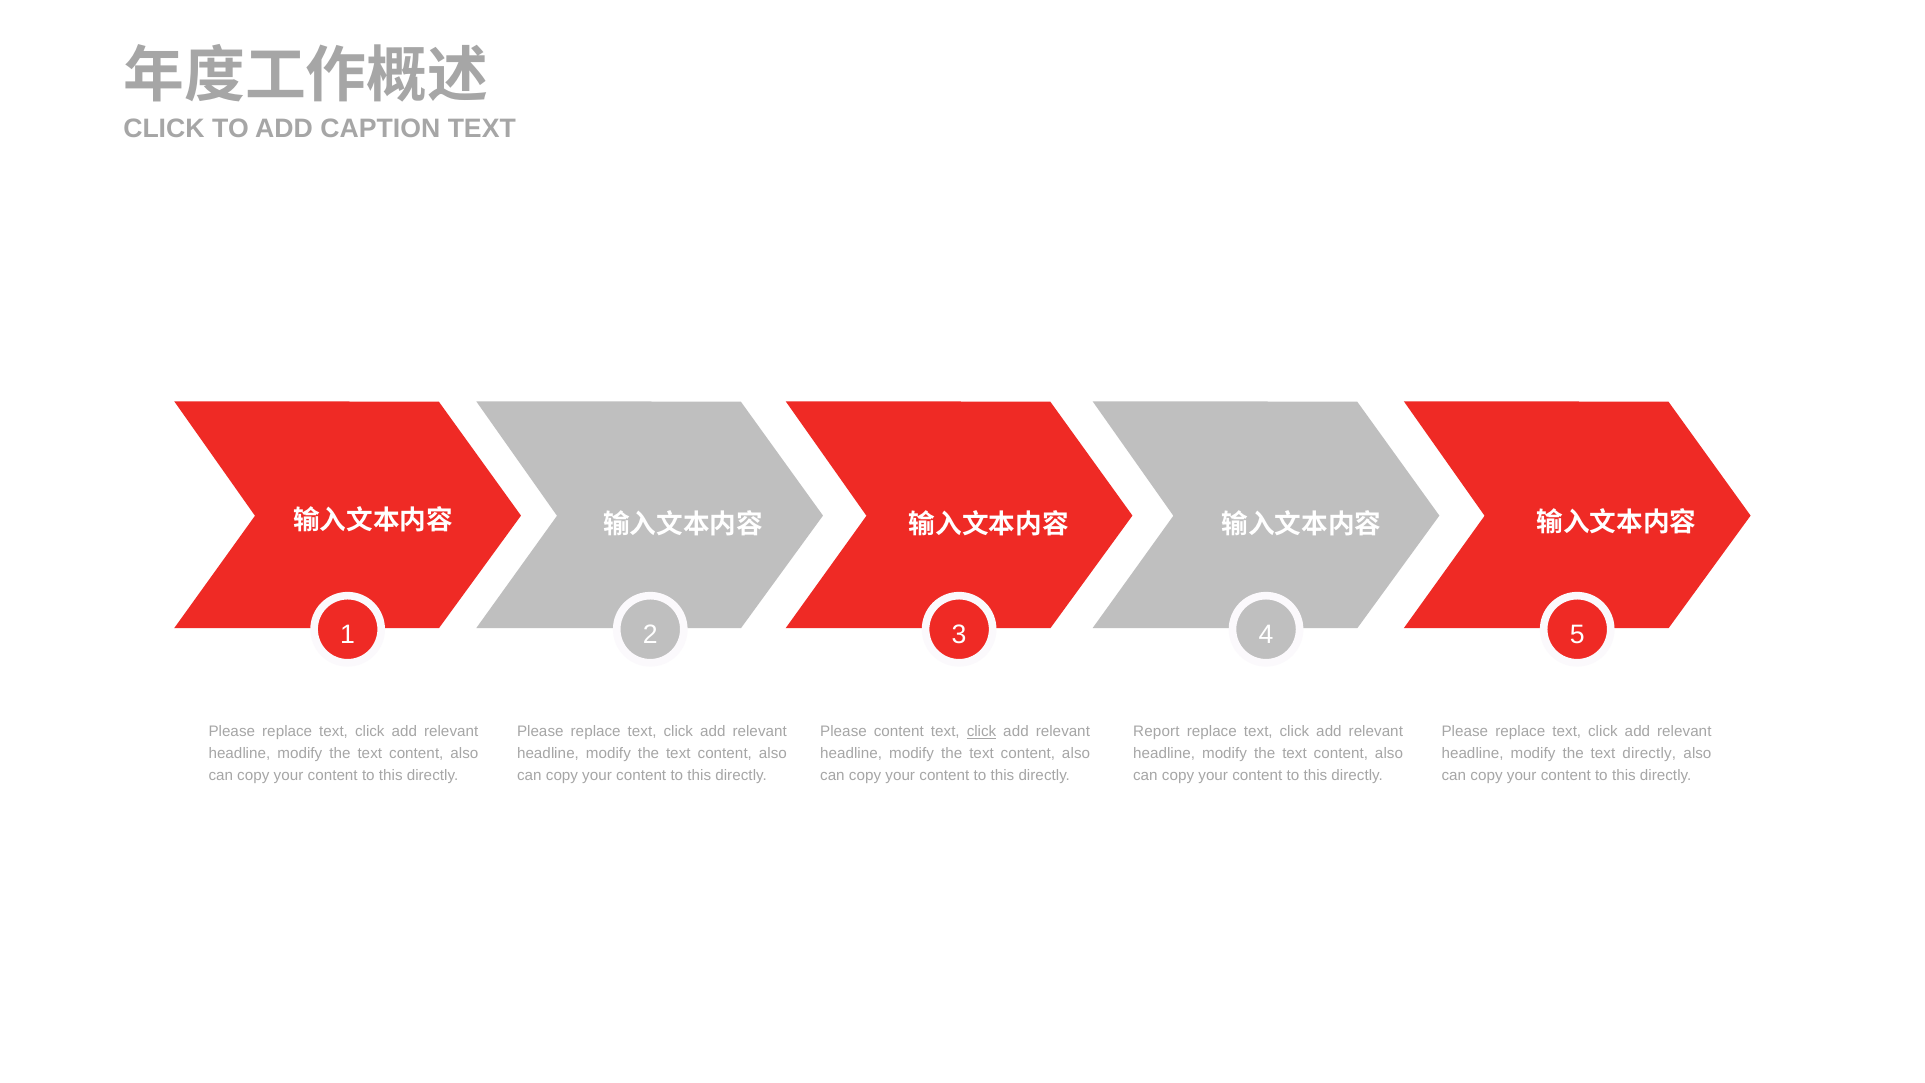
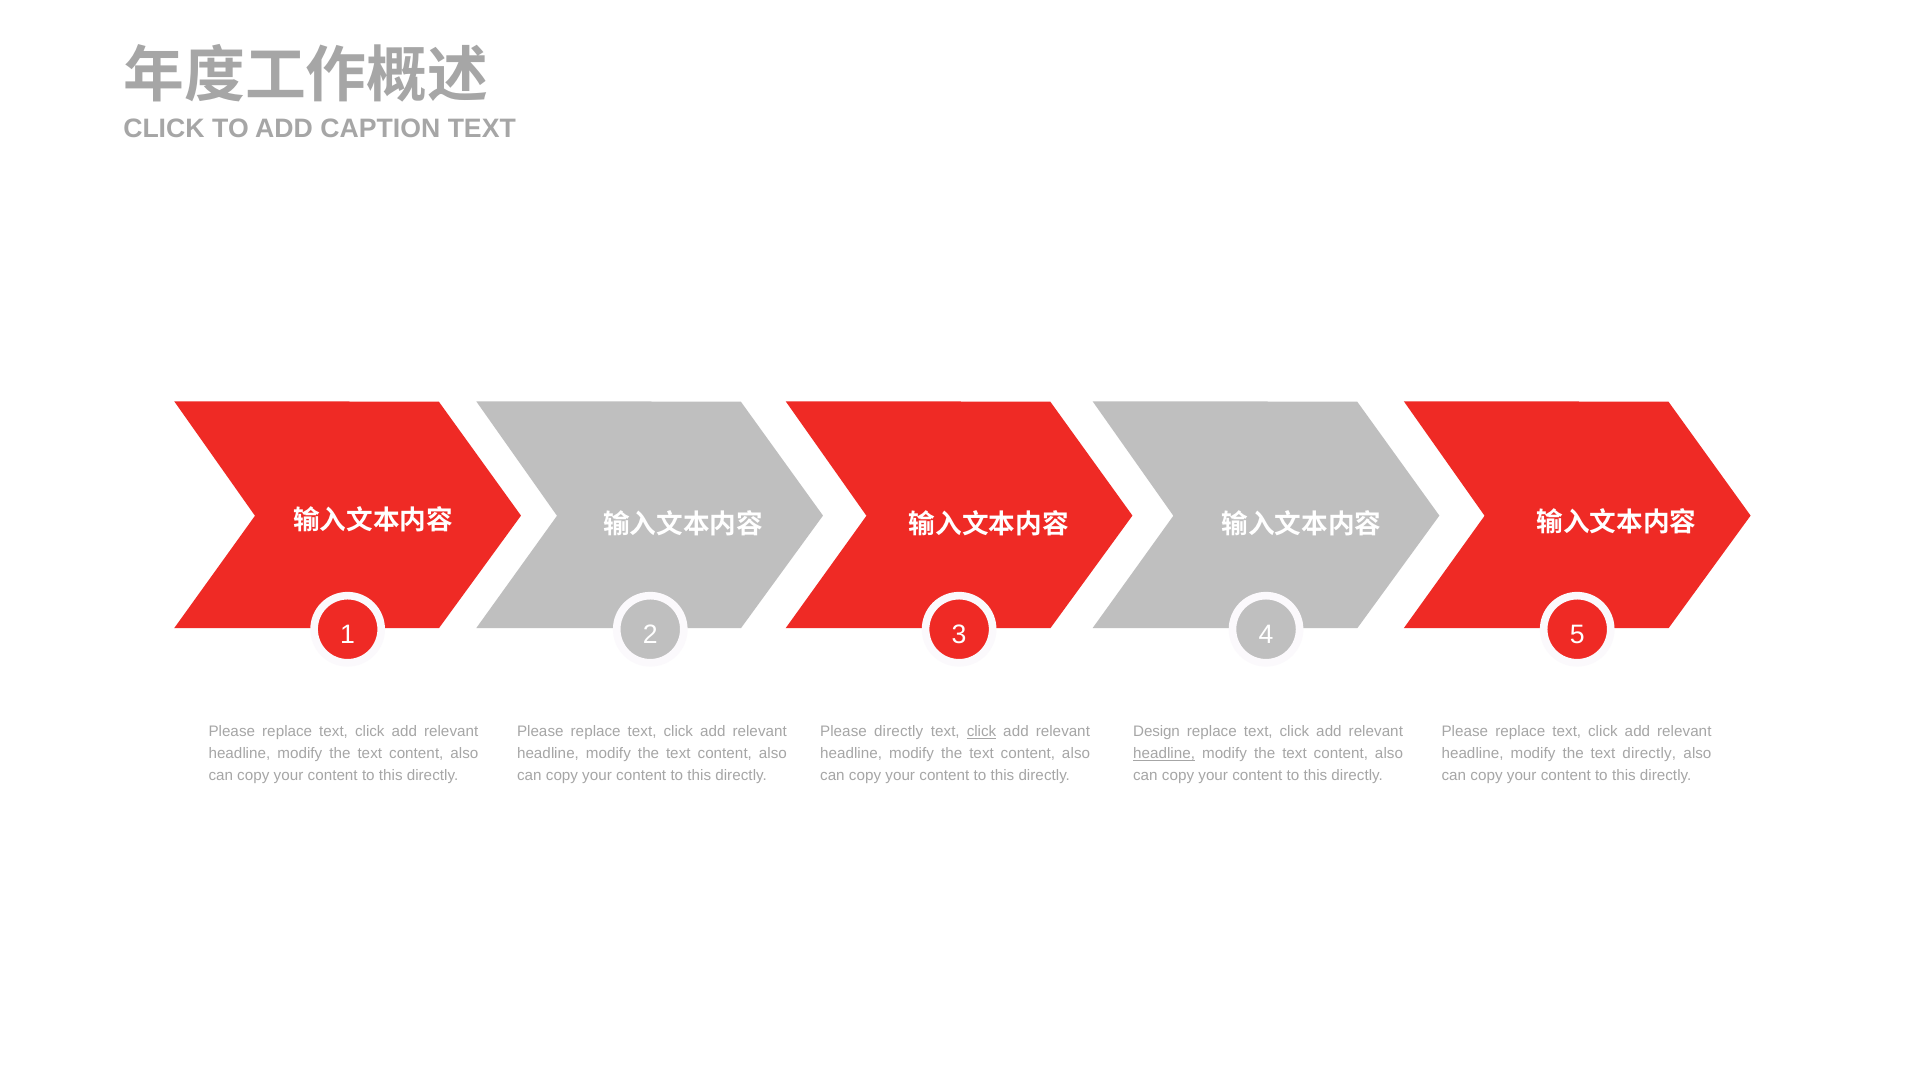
Please content: content -> directly (899, 731)
Report: Report -> Design (1157, 731)
headline underline: none -> present (1164, 753)
